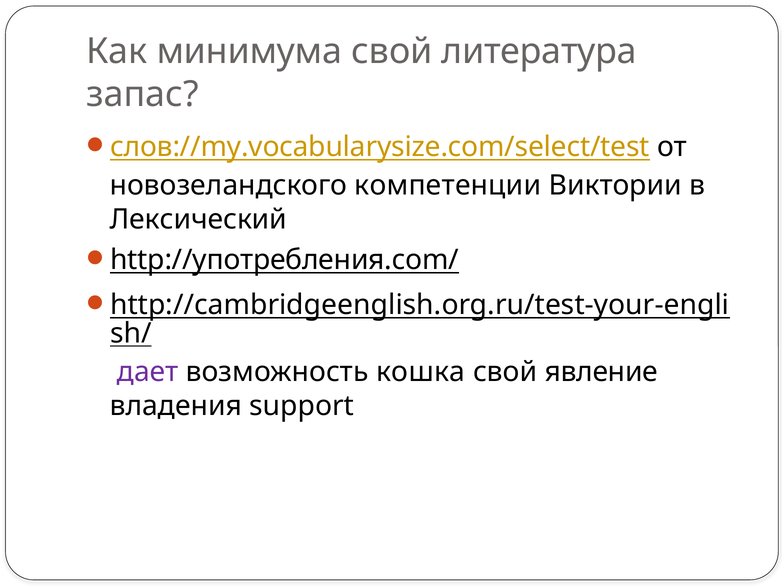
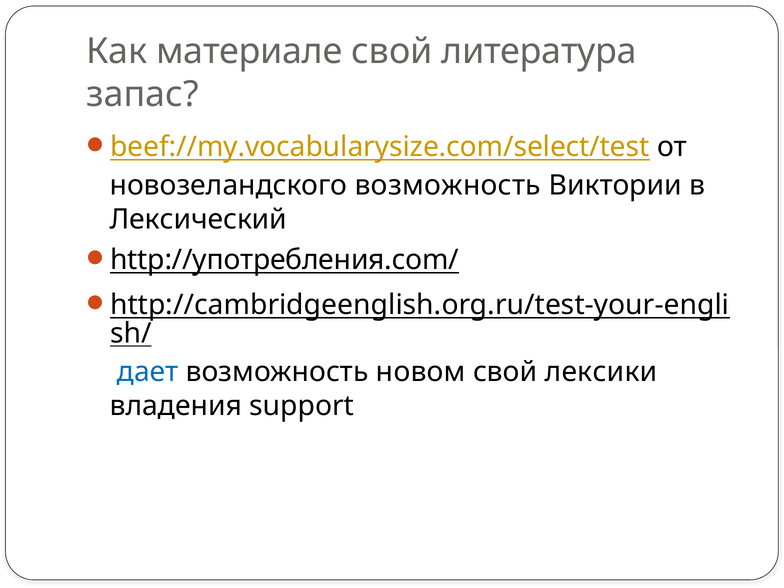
минимума: минимума -> материале (249, 52)
слов://my.vocabularysize.com/select/test: слов://my.vocabularysize.com/select/test -> beef://my.vocabularysize.com/select/test (380, 147)
новозеландского компетенции: компетенции -> возможность (448, 186)
дает colour: purple -> blue (148, 372)
кошка: кошка -> новом (421, 372)
явление: явление -> лексики (601, 372)
